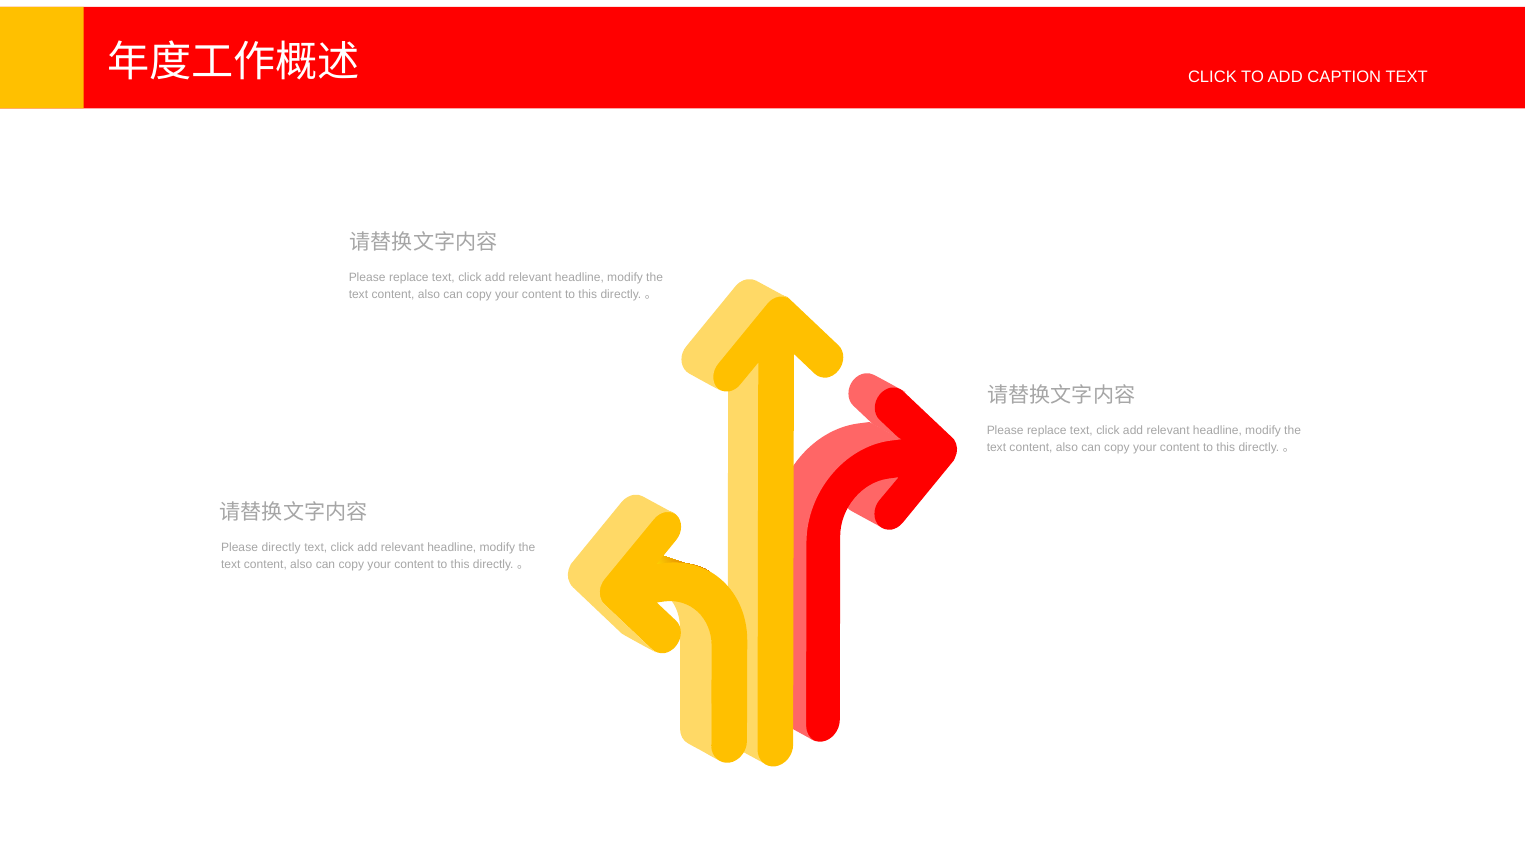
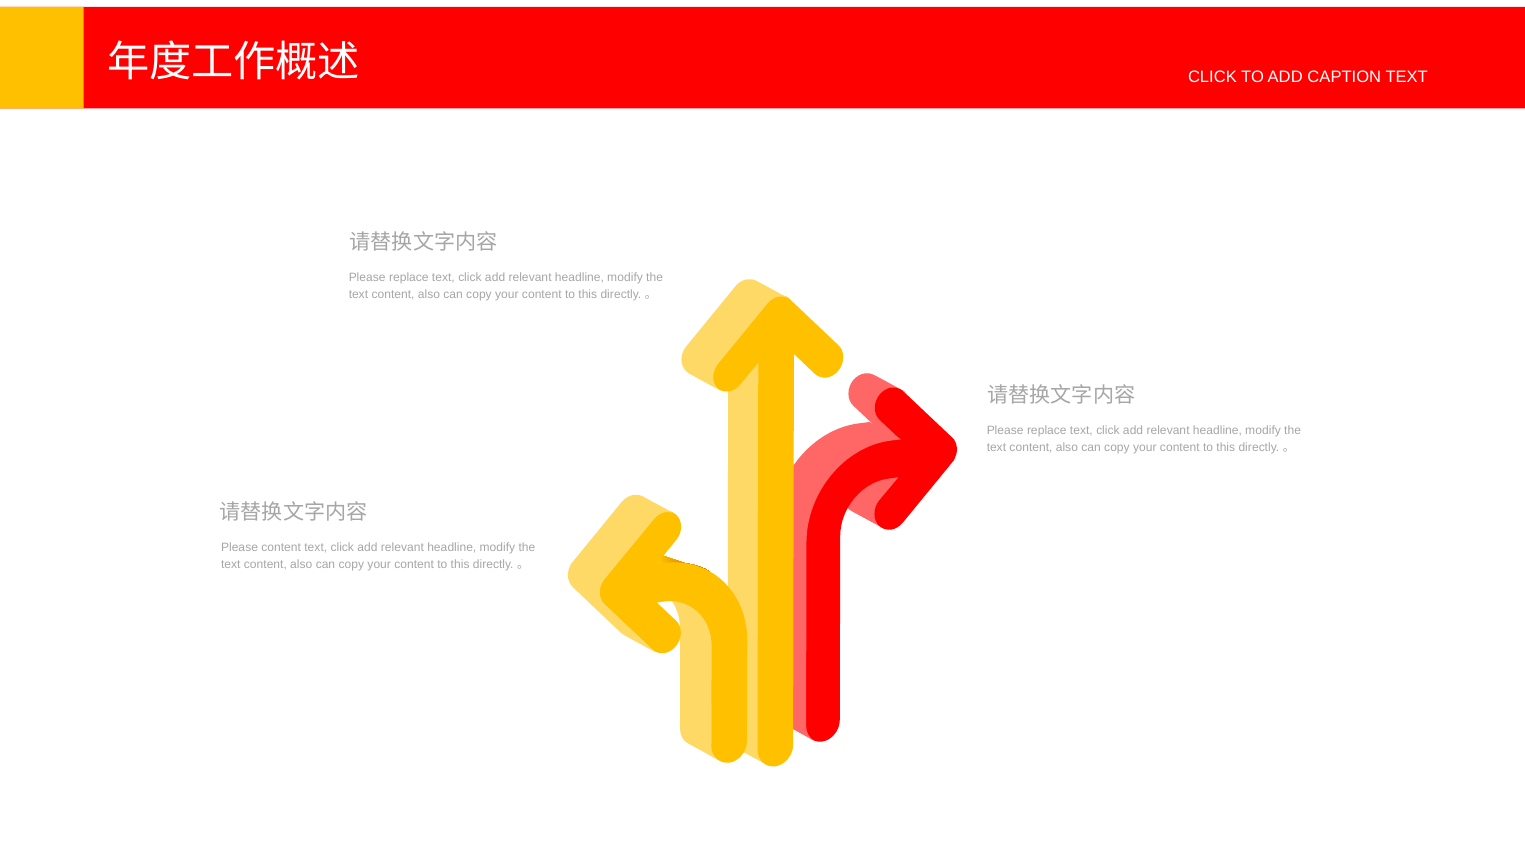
Please directly: directly -> content (281, 547)
